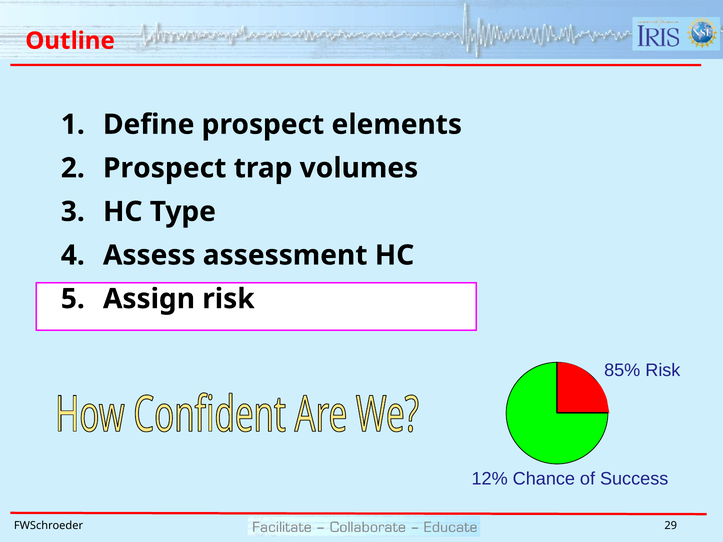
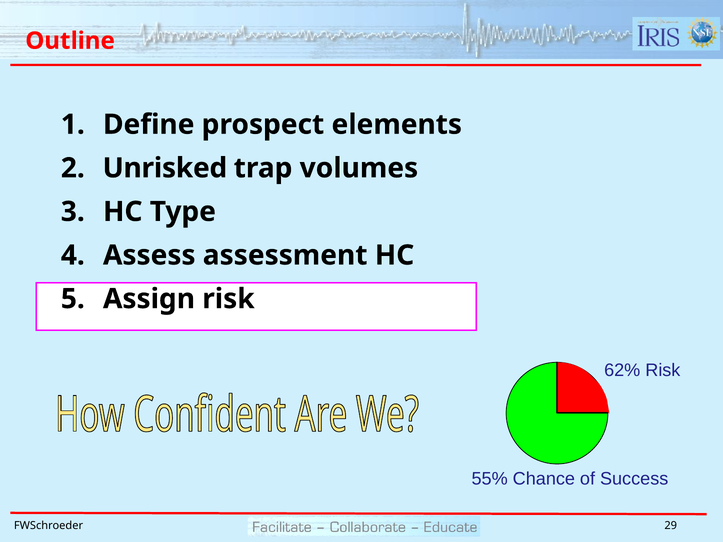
Prospect: Prospect -> Unrisked (165, 168)
85%: 85% -> 62% (622, 370)
12%: 12% -> 55% (490, 479)
